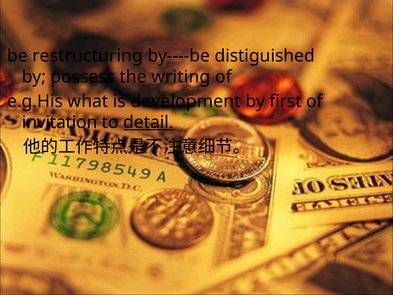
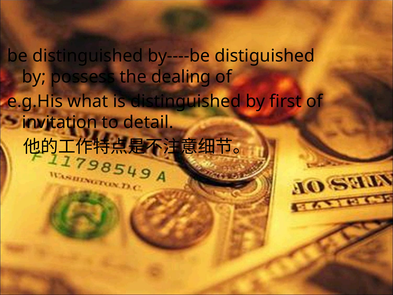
be restructuring: restructuring -> distinguished (88, 56)
writing: writing -> dealing (181, 77)
is development: development -> distinguished (186, 101)
detail underline: present -> none (148, 122)
